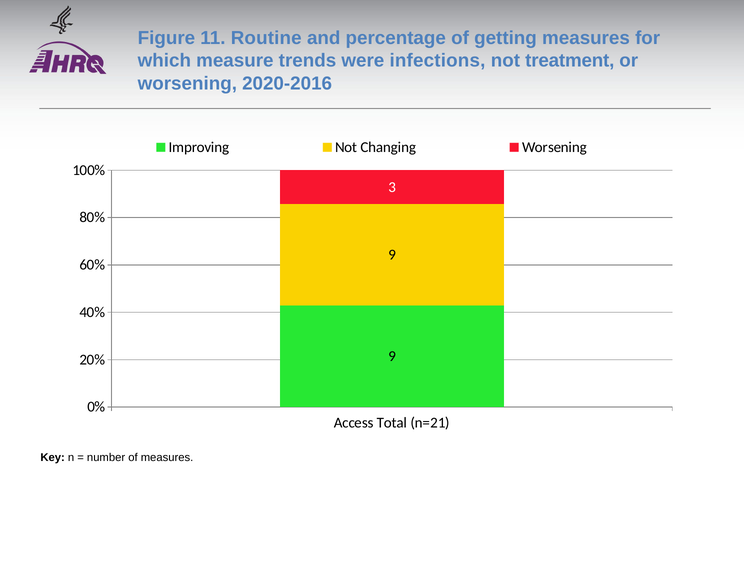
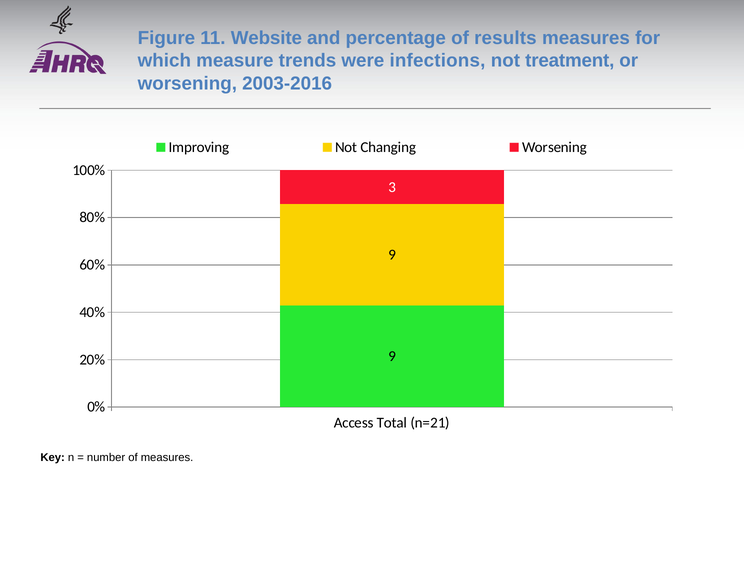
Routine: Routine -> Website (266, 38)
getting: getting -> results (505, 38)
2020-2016: 2020-2016 -> 2003-2016 (287, 83)
